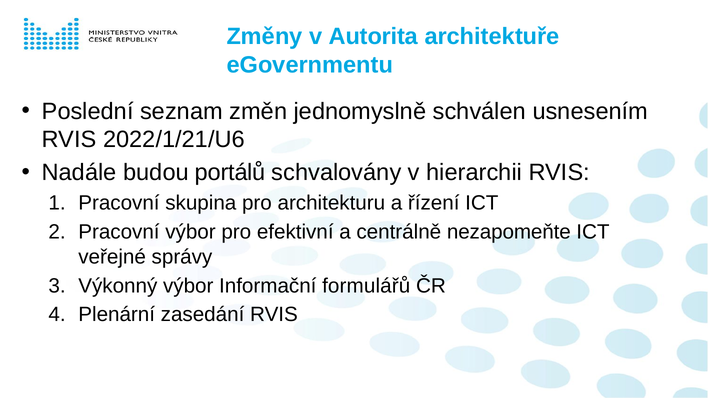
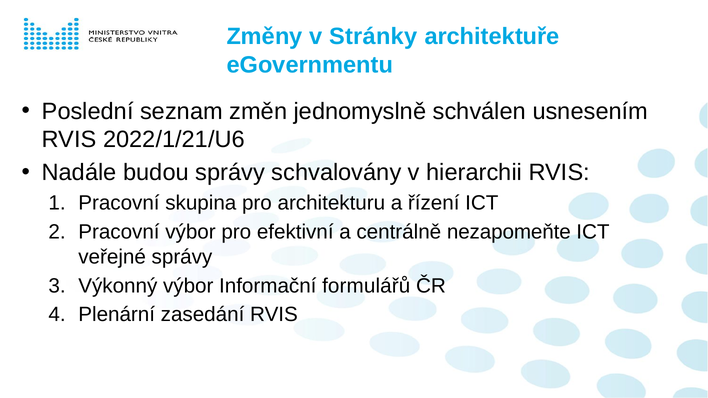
Autorita: Autorita -> Stránky (373, 37)
budou portálů: portálů -> správy (230, 173)
